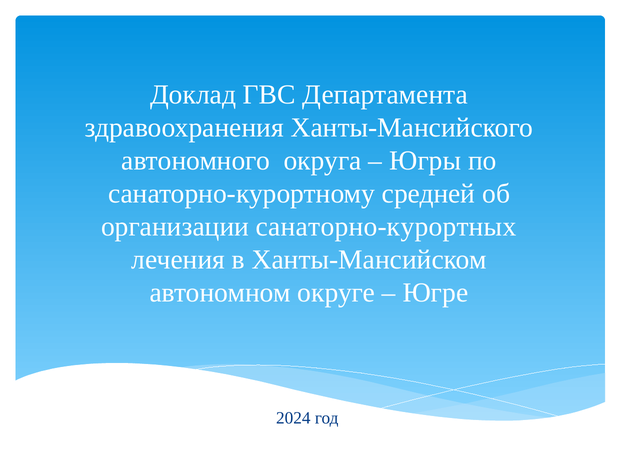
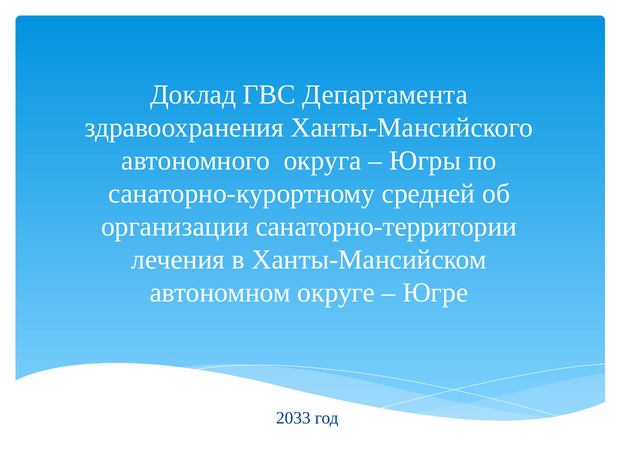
санаторно-курортных: санаторно-курортных -> санаторно-территории (386, 227)
2024: 2024 -> 2033 (293, 418)
